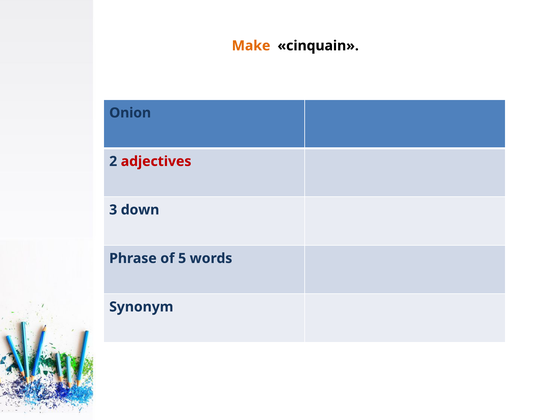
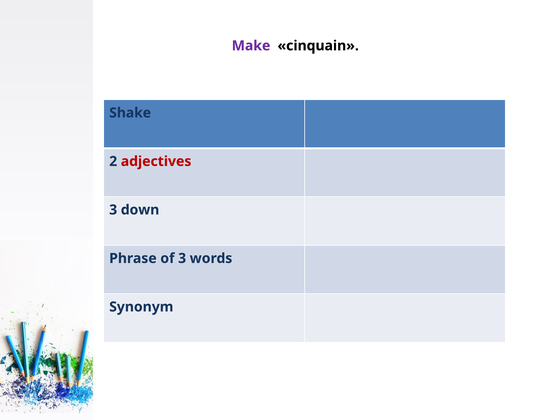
Make colour: orange -> purple (251, 46)
Onion: Onion -> Shake (130, 113)
of 5: 5 -> 3 (182, 258)
